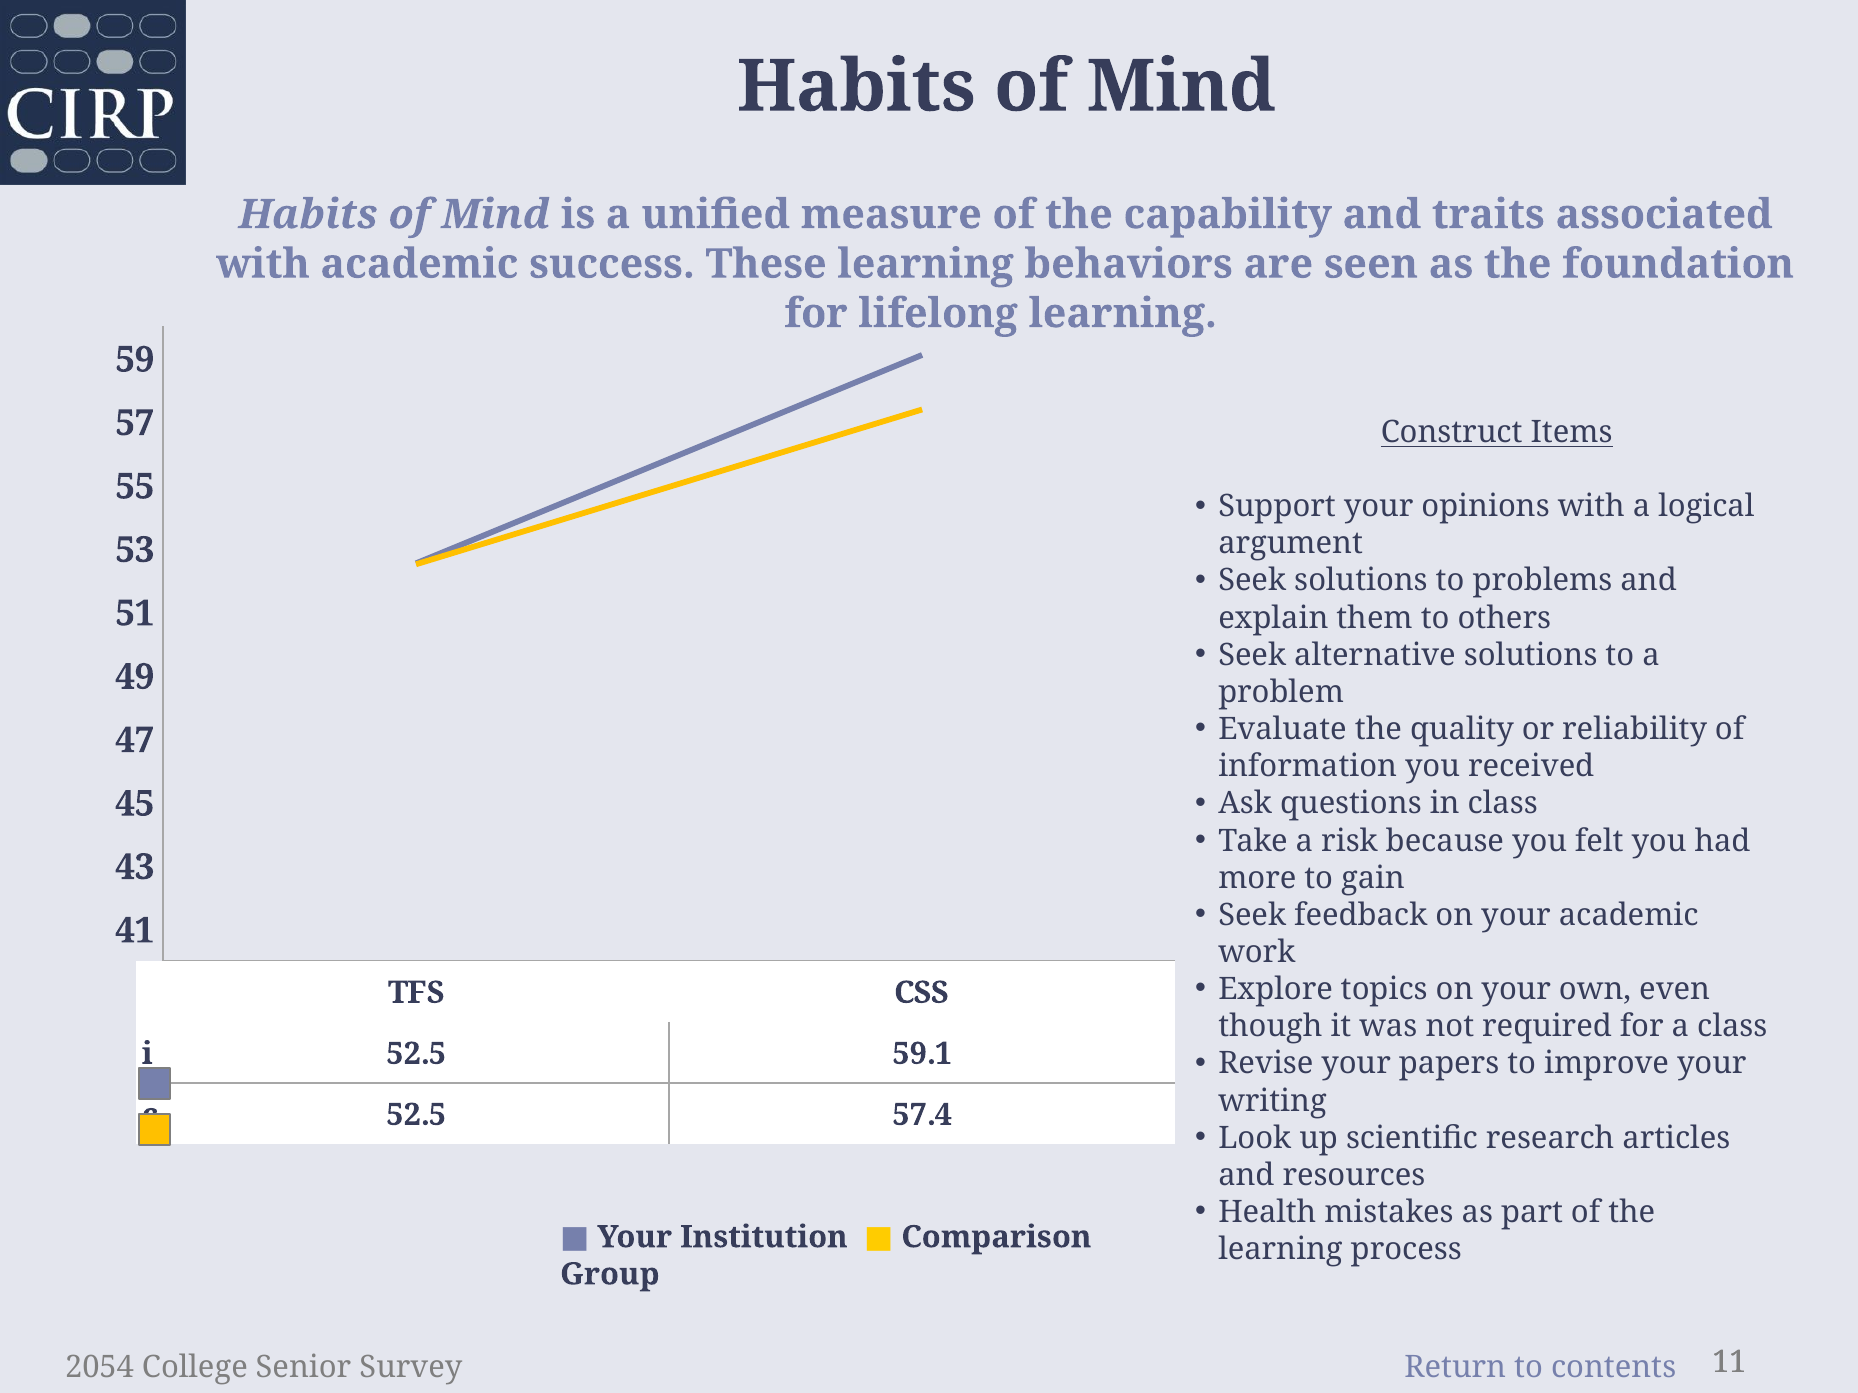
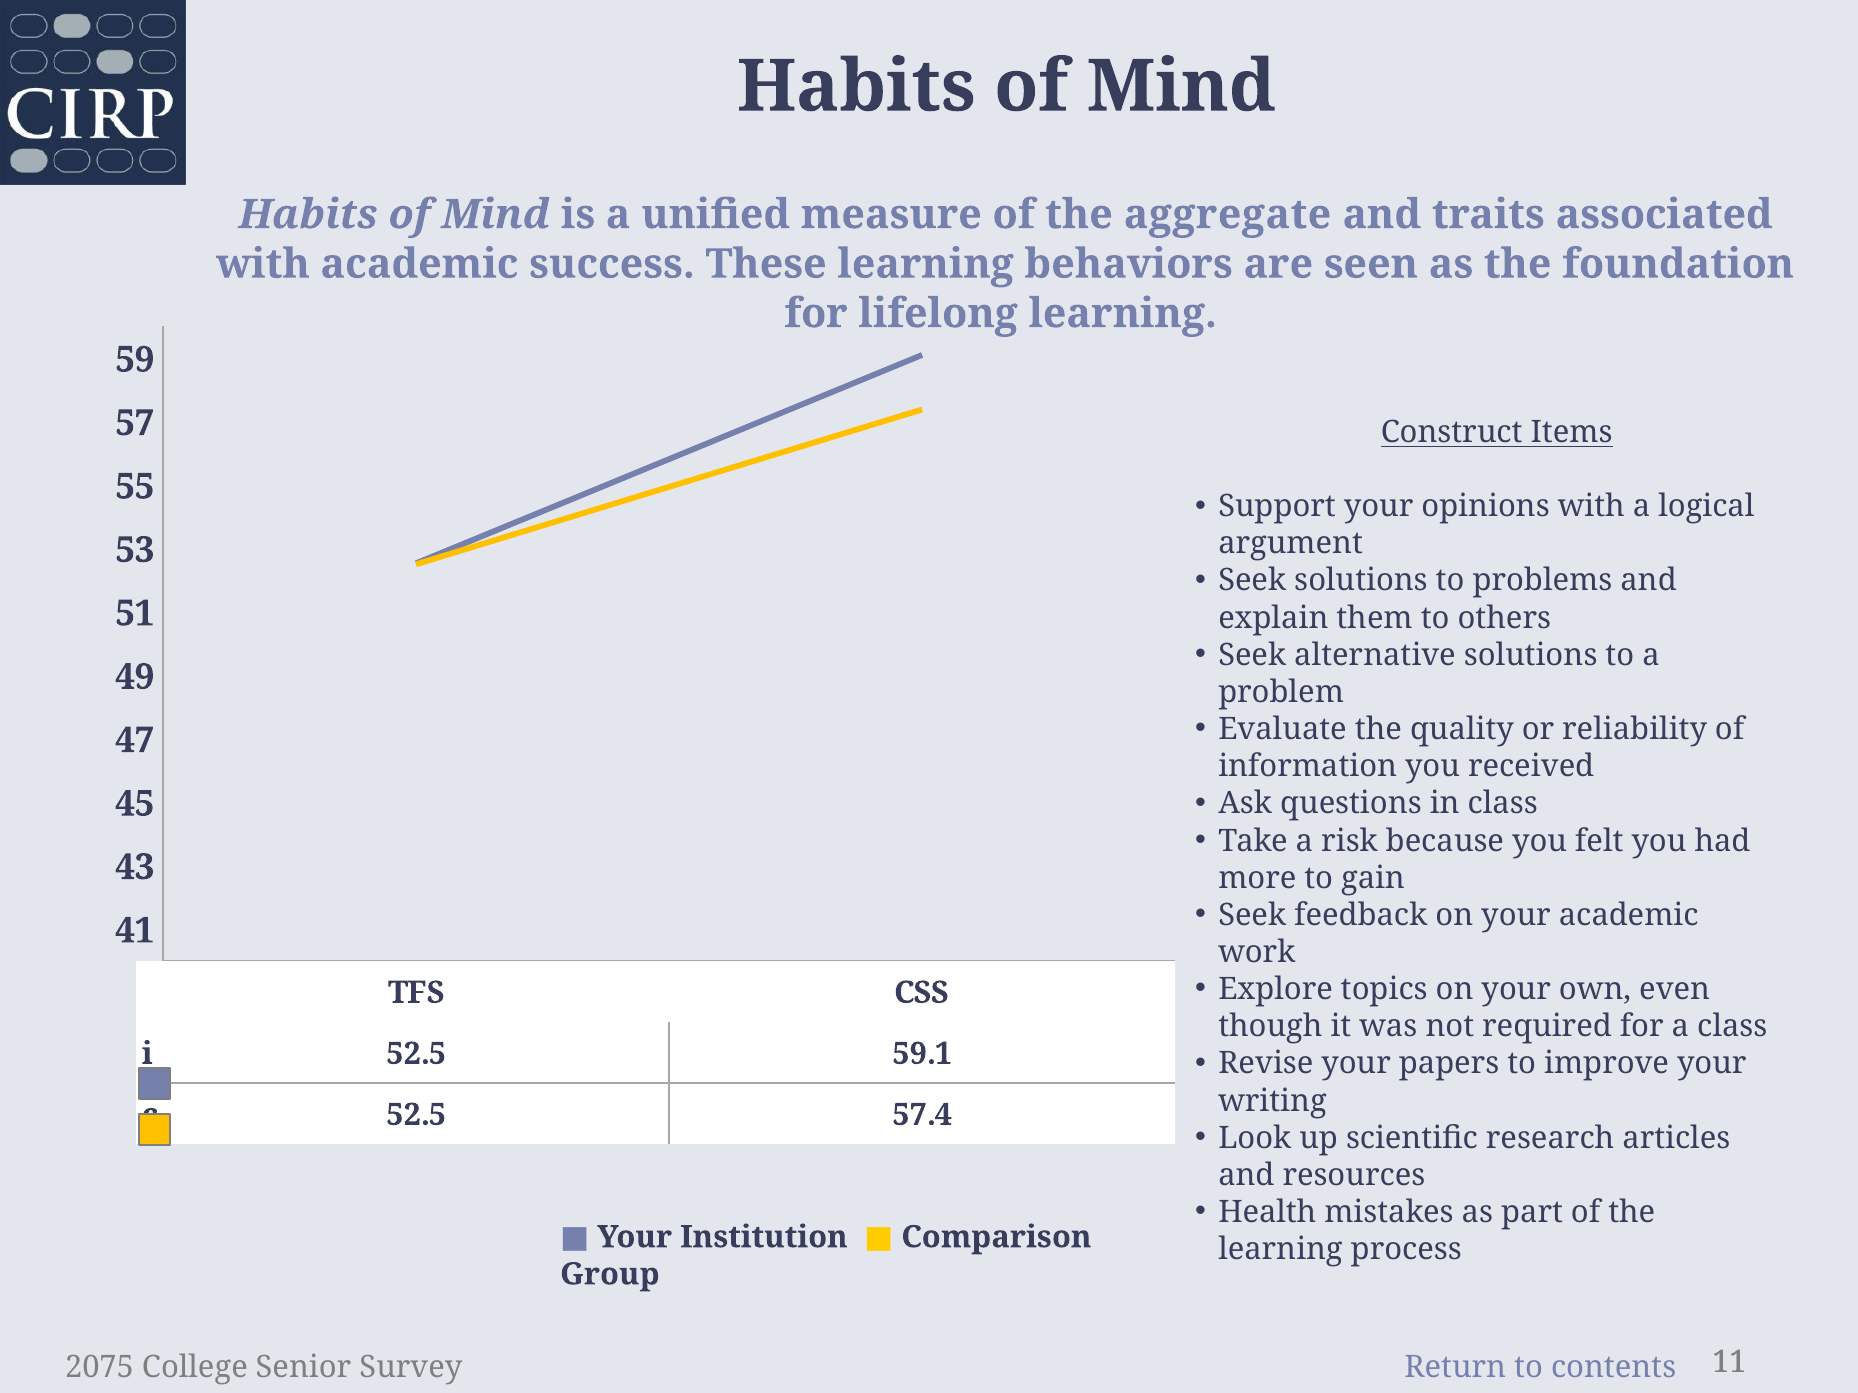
capability: capability -> aggregate (1227, 215)
2054: 2054 -> 2075 (100, 1368)
